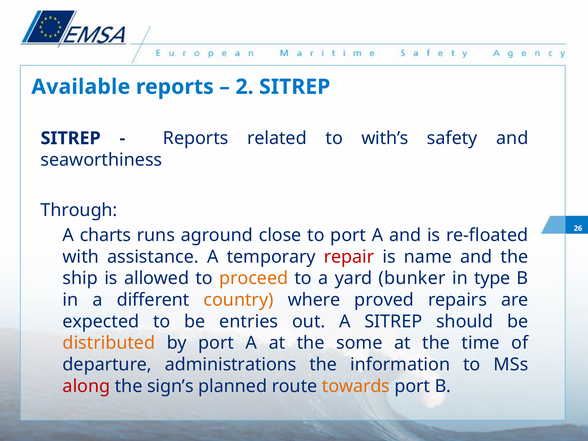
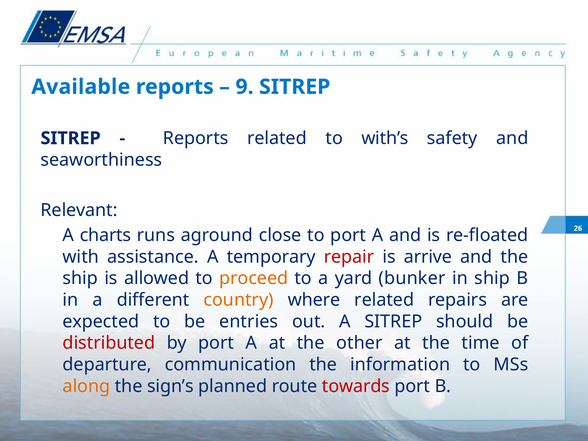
2: 2 -> 9 (245, 87)
Through: Through -> Relevant (79, 210)
name: name -> arrive (428, 257)
in type: type -> ship (492, 278)
where proved: proved -> related (384, 300)
distributed colour: orange -> red (109, 343)
some: some -> other (359, 343)
administrations: administrations -> communication (231, 365)
along colour: red -> orange (86, 386)
towards colour: orange -> red (356, 386)
